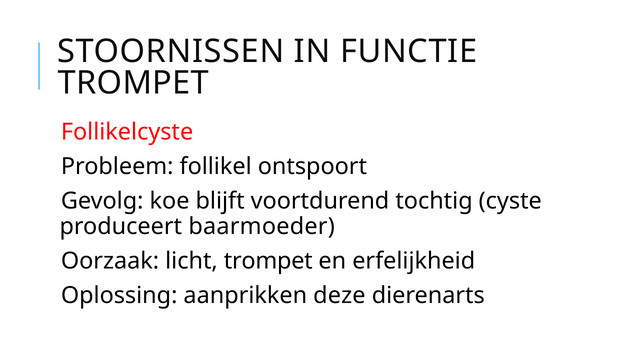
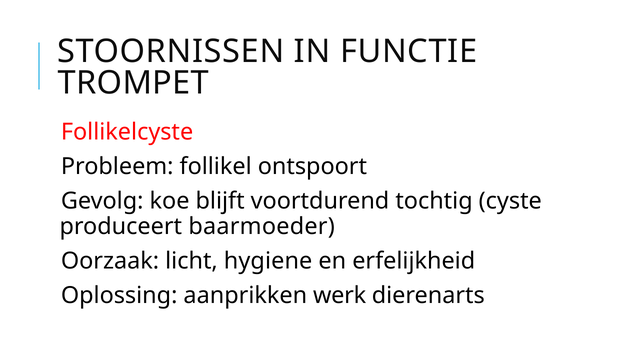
licht trompet: trompet -> hygiene (268, 261)
deze: deze -> werk (340, 295)
